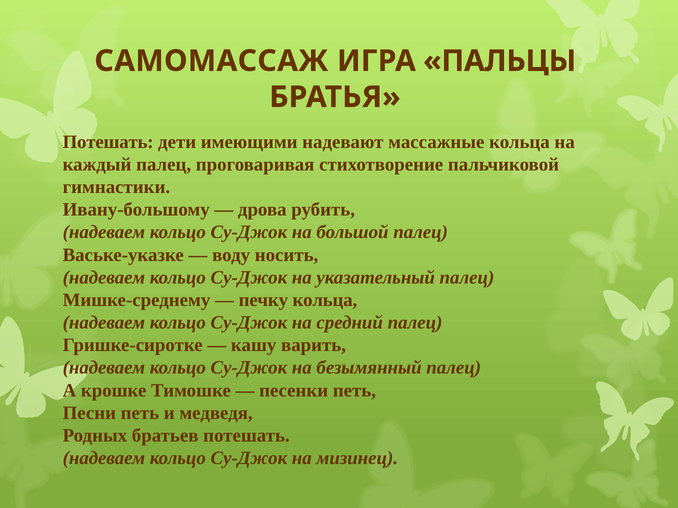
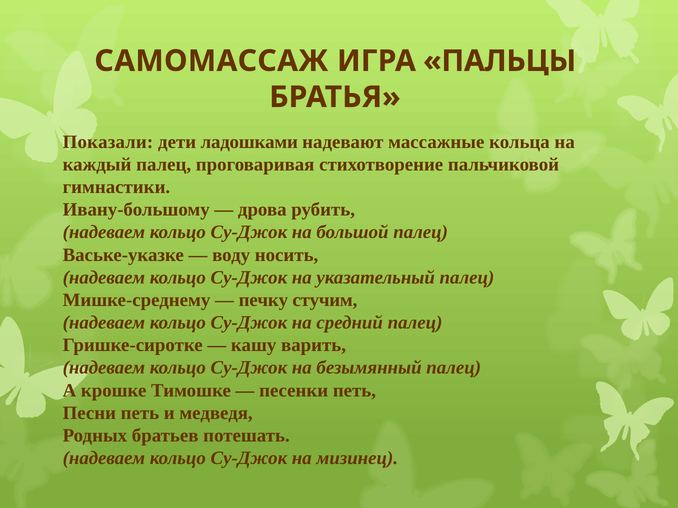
Потешать: Потешать -> Показали (108, 142)
имеющими: имеющими -> ладошками (249, 142)
печку кольца: кольца -> стучим (325, 300)
